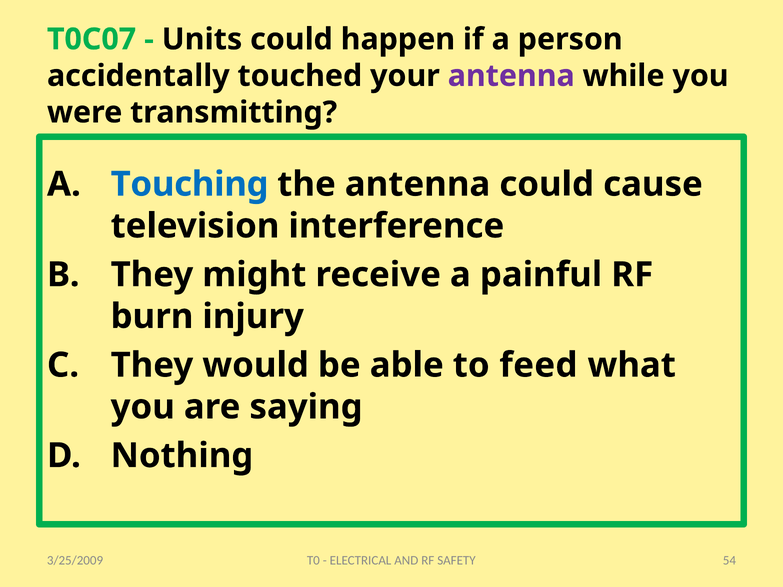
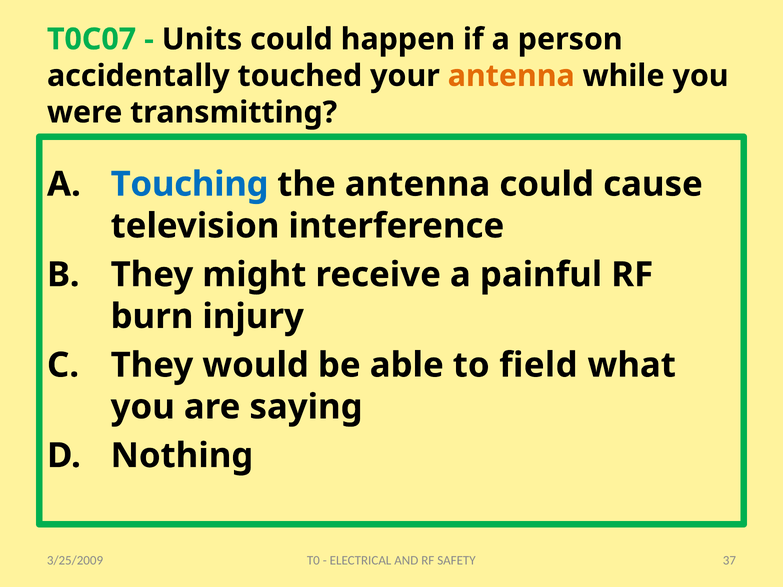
antenna colour: purple -> orange (511, 76)
feed: feed -> field (538, 365)
54: 54 -> 37 (729, 561)
